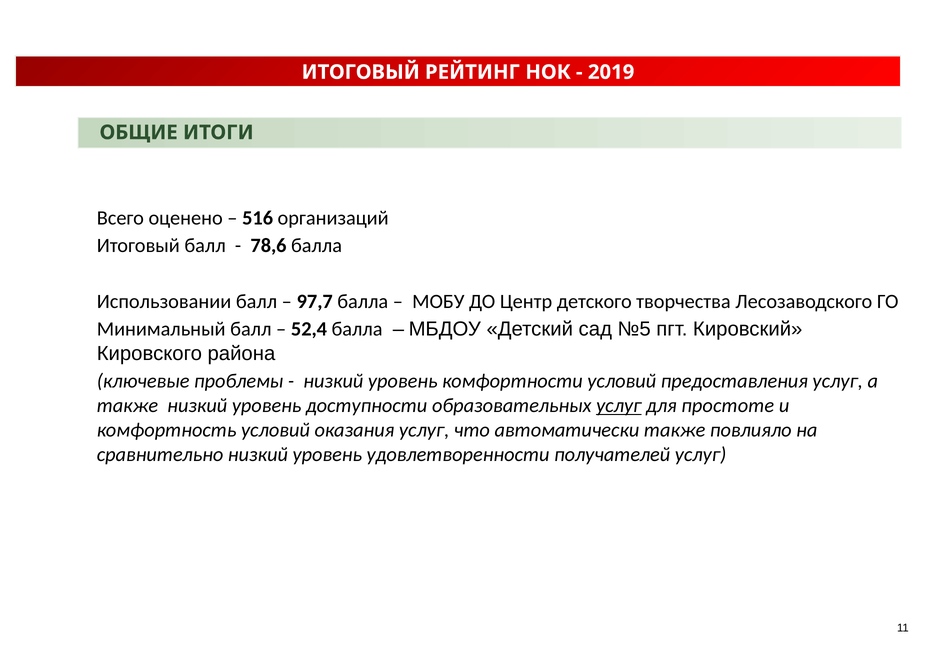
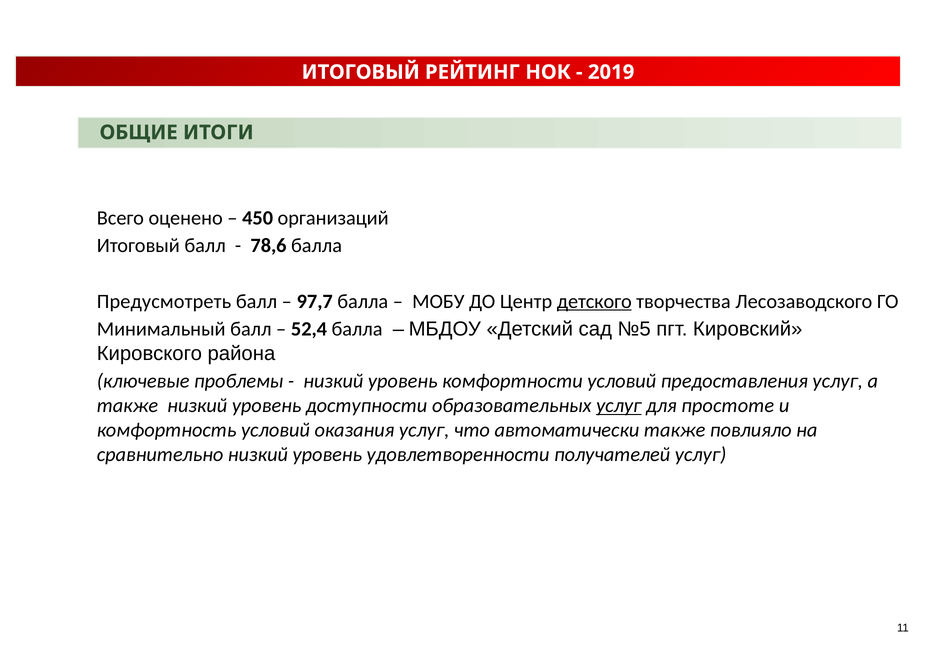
516: 516 -> 450 (258, 218)
Использовании: Использовании -> Предусмотреть (164, 302)
детского underline: none -> present (594, 302)
